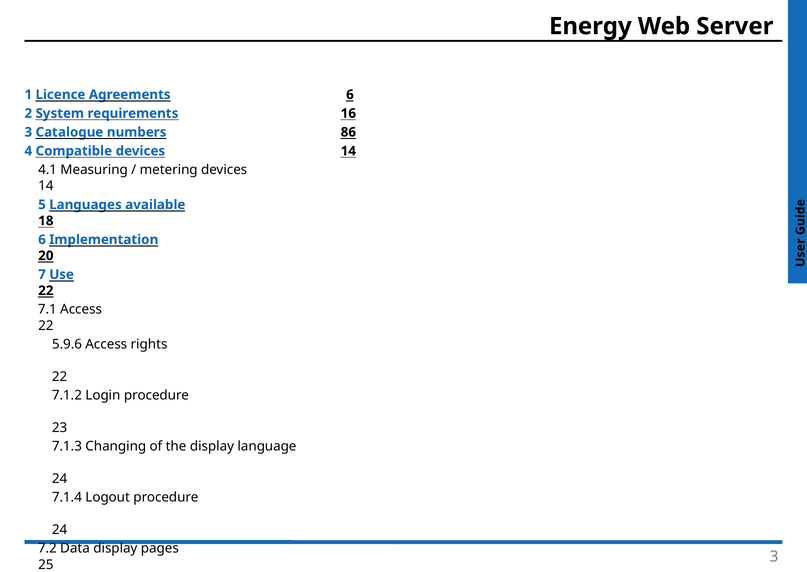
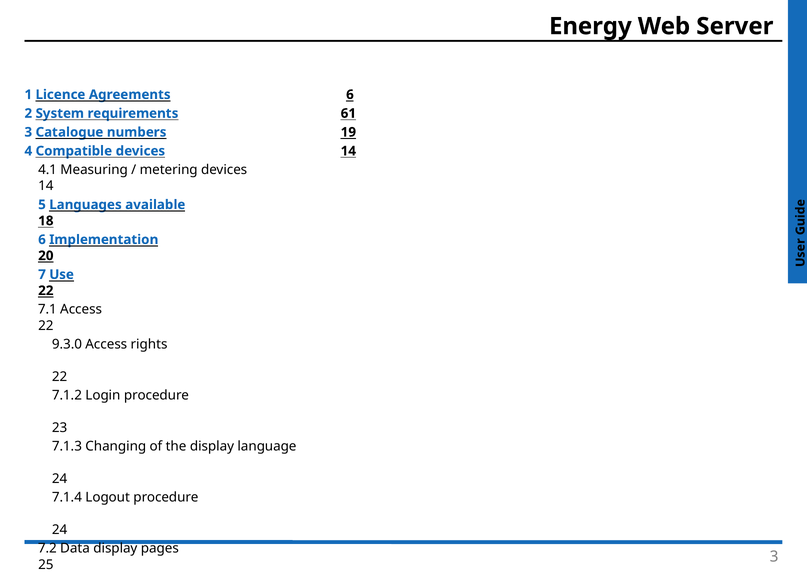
16: 16 -> 61 (348, 113)
86: 86 -> 19 (348, 132)
5.9.6: 5.9.6 -> 9.3.0 (67, 345)
